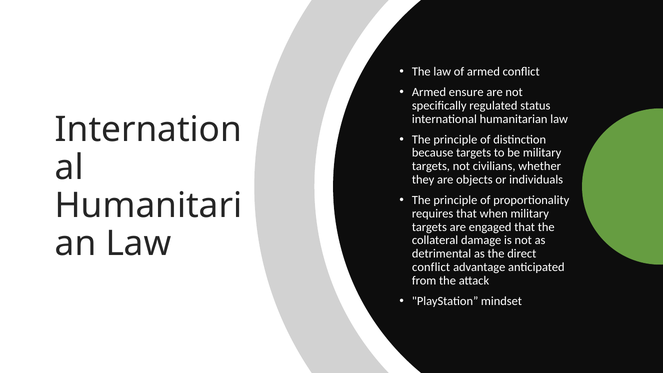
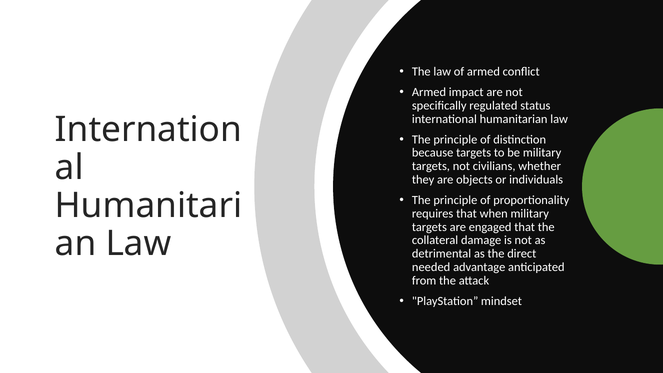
ensure: ensure -> impact (466, 92)
conflict: conflict -> needed (431, 267)
